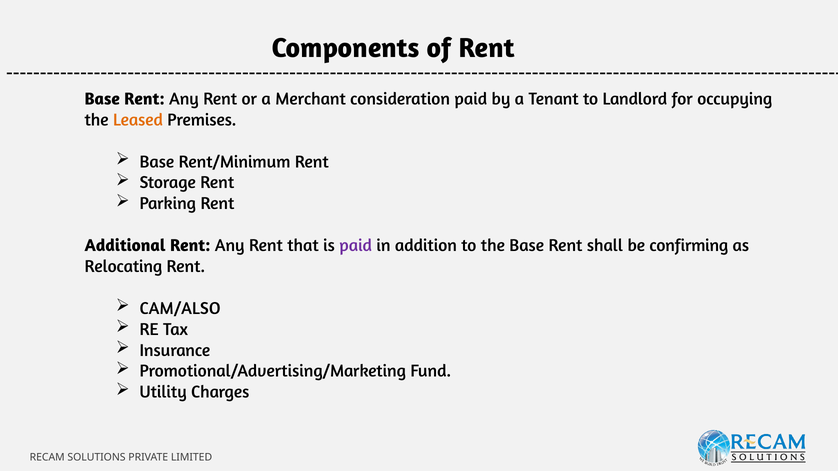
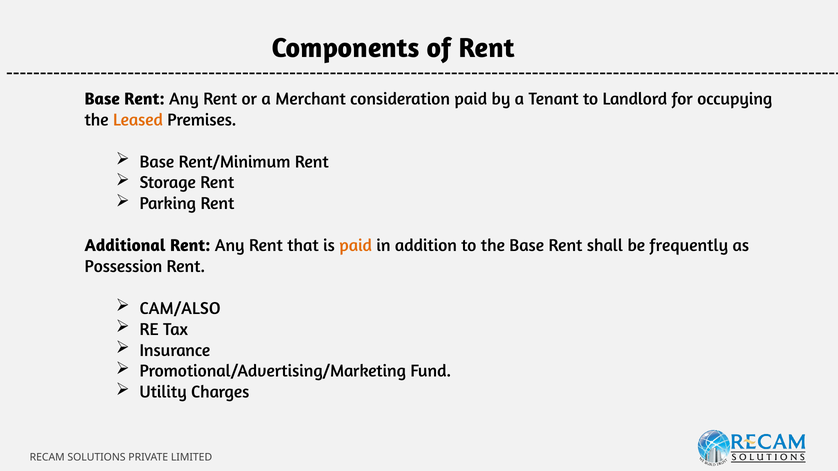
paid colour: purple -> orange (356, 246)
confirming: confirming -> frequently (689, 246)
Relocating: Relocating -> Possession (123, 267)
